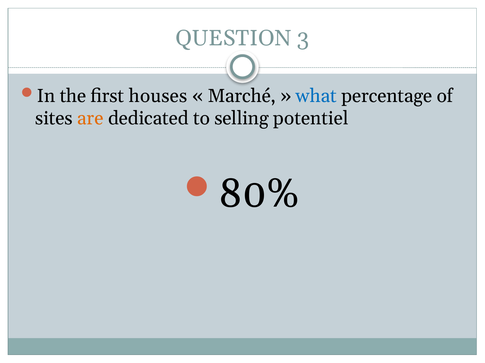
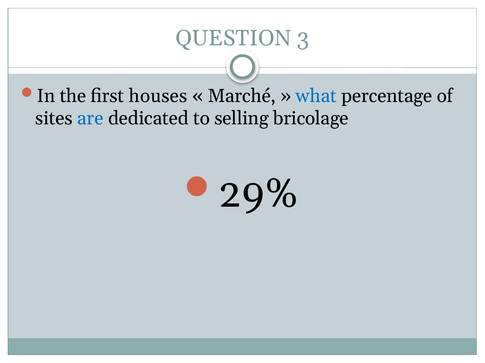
are colour: orange -> blue (90, 119)
potentiel: potentiel -> bricolage (311, 119)
80%: 80% -> 29% (258, 194)
